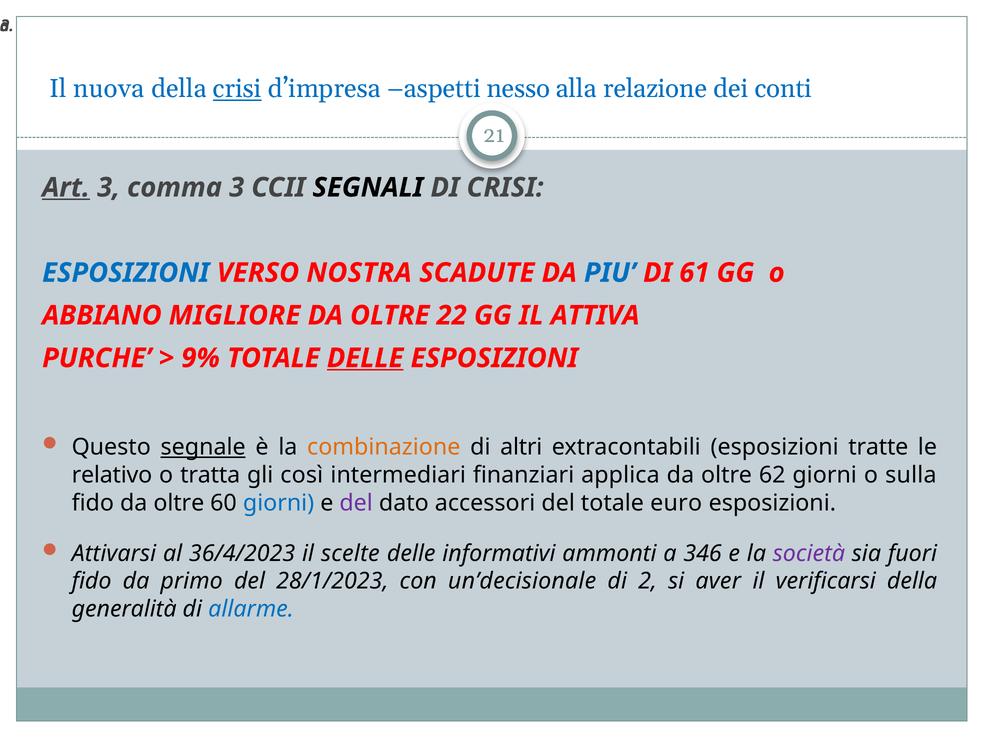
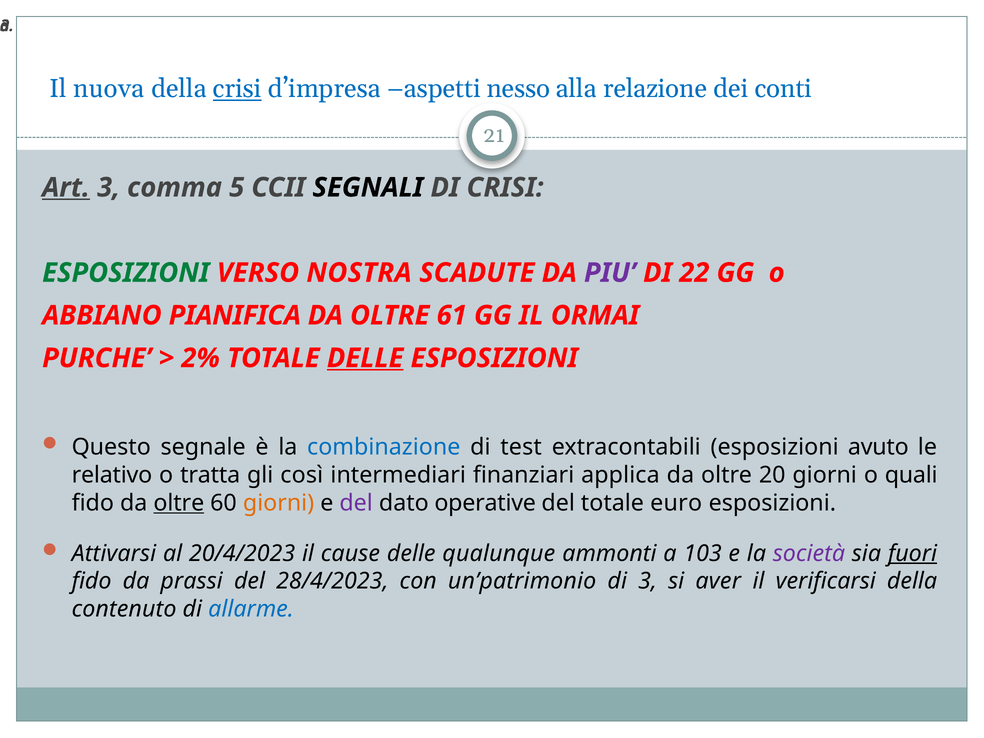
comma 3: 3 -> 5 (237, 188)
ESPOSIZIONI colour: blue -> green (126, 273)
PIU colour: blue -> purple (610, 273)
61: 61 -> 22 (694, 273)
MIGLIORE: MIGLIORE -> PIANIFICA (235, 315)
22: 22 -> 61 (452, 315)
ATTIVA: ATTIVA -> ORMAI (595, 315)
9%: 9% -> 2% (201, 358)
segnale underline: present -> none (203, 447)
combinazione colour: orange -> blue (384, 447)
altri: altri -> test (521, 447)
tratte: tratte -> avuto (878, 447)
62: 62 -> 20 (772, 475)
sulla: sulla -> quali (911, 475)
oltre underline: none -> present (179, 503)
giorni colour: blue -> orange (279, 503)
accessori: accessori -> operative (485, 503)
36/4/2023: 36/4/2023 -> 20/4/2023 (242, 553)
scelte: scelte -> cause (350, 553)
informativi: informativi -> qualunque (499, 553)
346: 346 -> 103 (703, 553)
fuori underline: none -> present (912, 553)
primo: primo -> prassi (192, 581)
28/1/2023: 28/1/2023 -> 28/4/2023 (332, 581)
un’decisionale: un’decisionale -> un’patrimonio (522, 581)
di 2: 2 -> 3 (648, 581)
generalità: generalità -> contenuto (124, 609)
